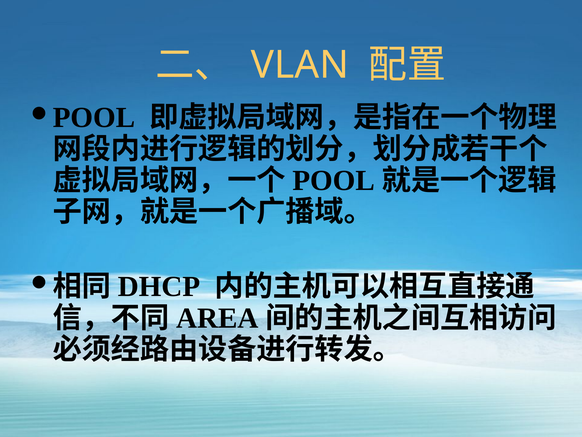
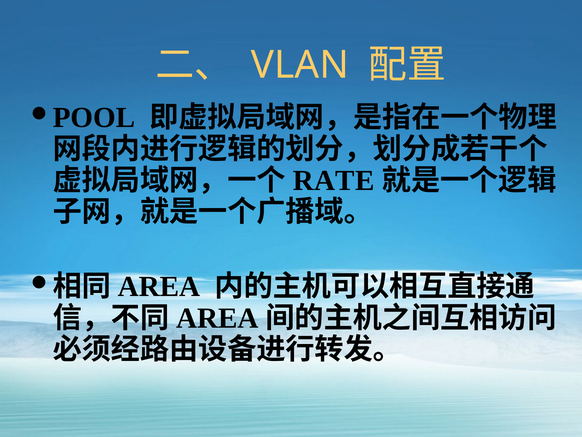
POOL: POOL -> RATE (334, 180)
DHCP: DHCP -> AREA (159, 286)
